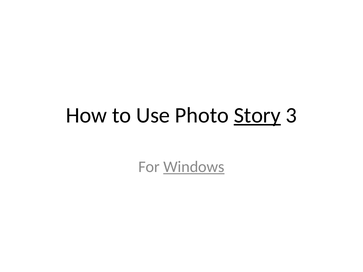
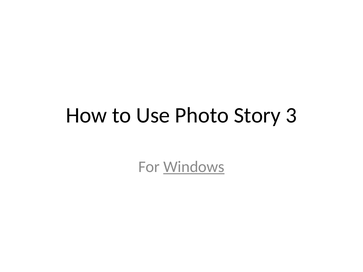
Story underline: present -> none (257, 115)
